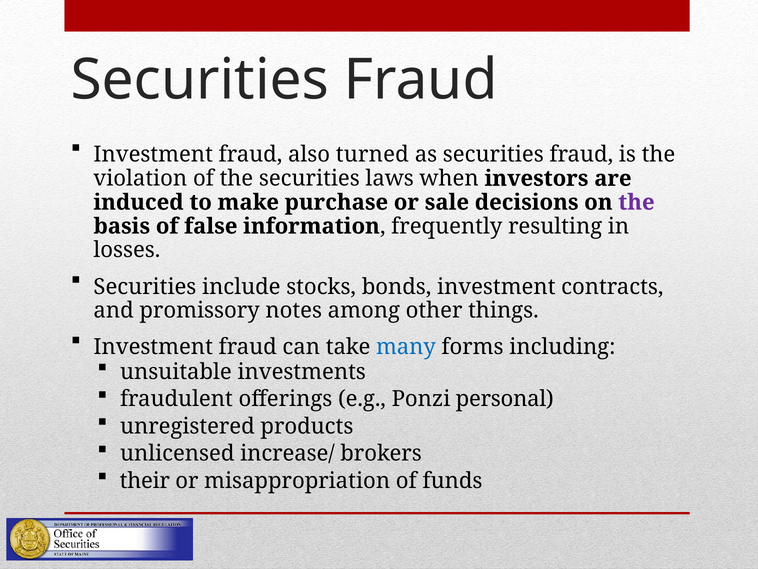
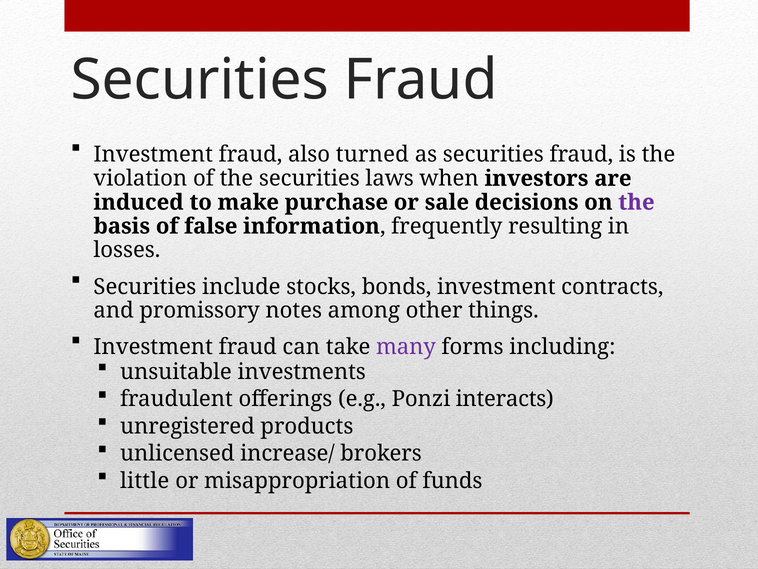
many colour: blue -> purple (406, 347)
personal: personal -> interacts (505, 399)
their: their -> little (145, 480)
